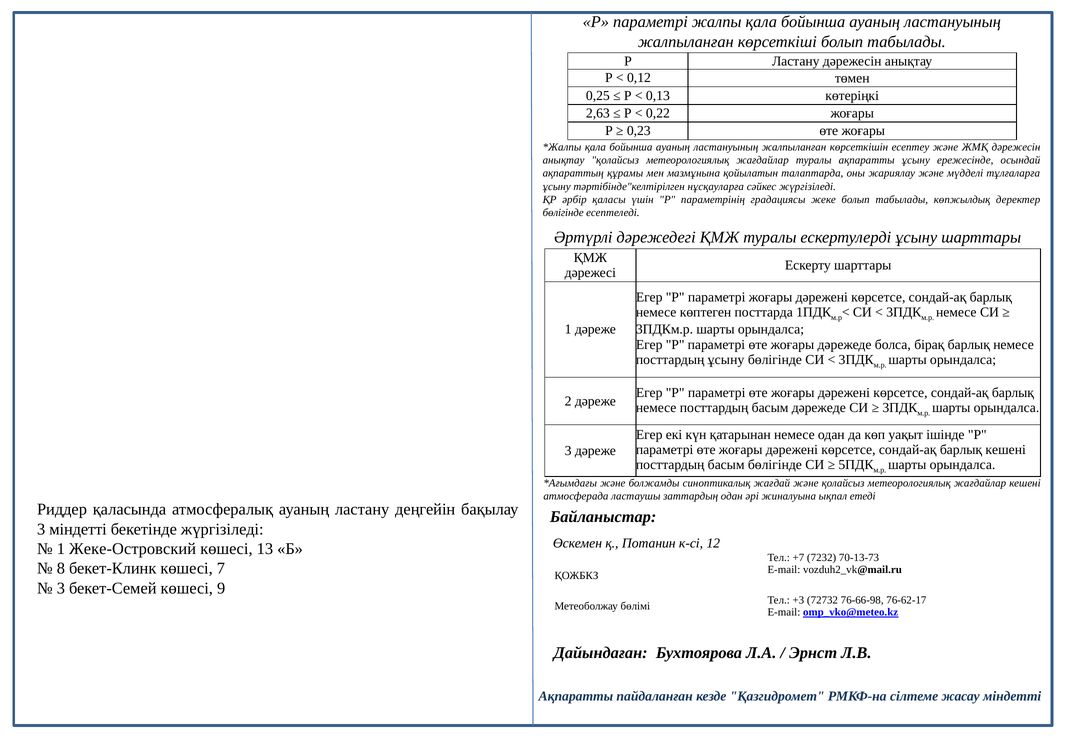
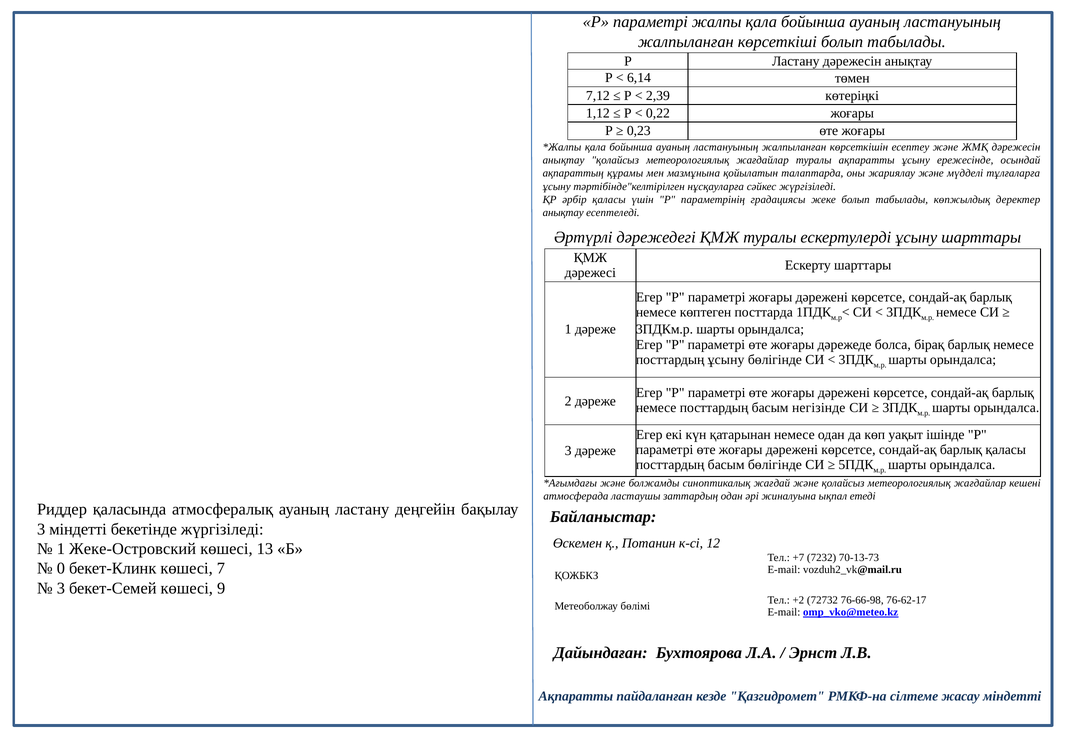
0,12: 0,12 -> 6,14 (639, 78)
0,25: 0,25 -> 7,12 (598, 96)
0,13: 0,13 -> 2,39 (658, 96)
2,63: 2,63 -> 1,12 (598, 113)
бөлігінде: бөлігінде -> анықтау (563, 213)
басым дәрежеде: дәрежеде -> негізінде (819, 408)
барлық кешені: кешені -> қаласы (1006, 450)
8: 8 -> 0 (61, 568)
+3: +3 -> +2 (798, 600)
